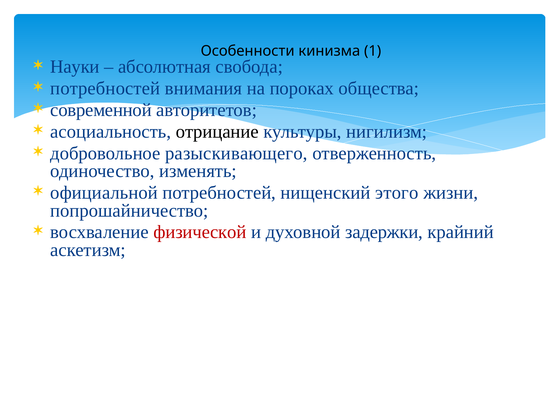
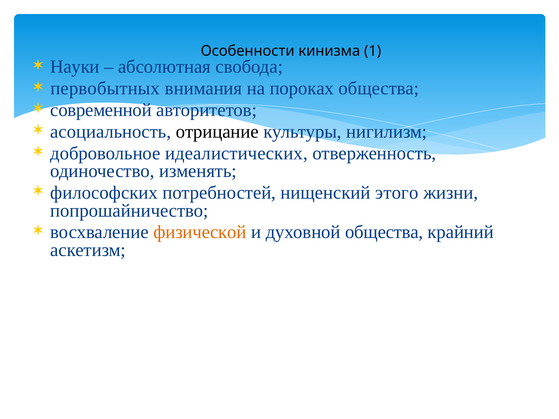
потребностей: потребностей -> первобытных (105, 88)
разыскивающего: разыскивающего -> идеалистических (236, 153)
официальной: официальной -> философских (104, 193)
физической colour: red -> orange (200, 232)
духовной задержки: задержки -> общества (384, 232)
